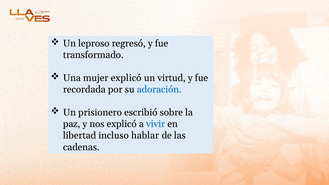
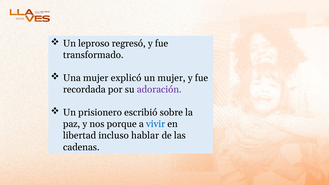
un virtud: virtud -> mujer (171, 78)
adoración colour: blue -> purple (159, 90)
nos explicó: explicó -> porque (122, 124)
